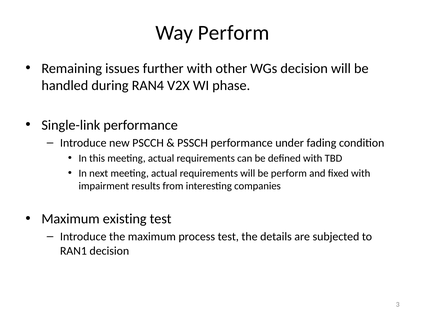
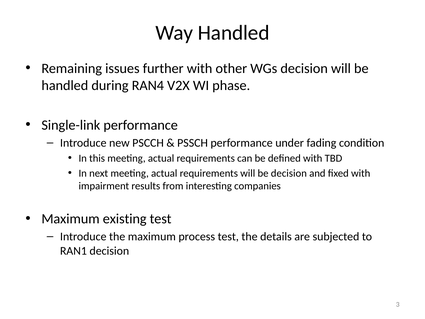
Way Perform: Perform -> Handled (234, 33)
be perform: perform -> decision (289, 173)
